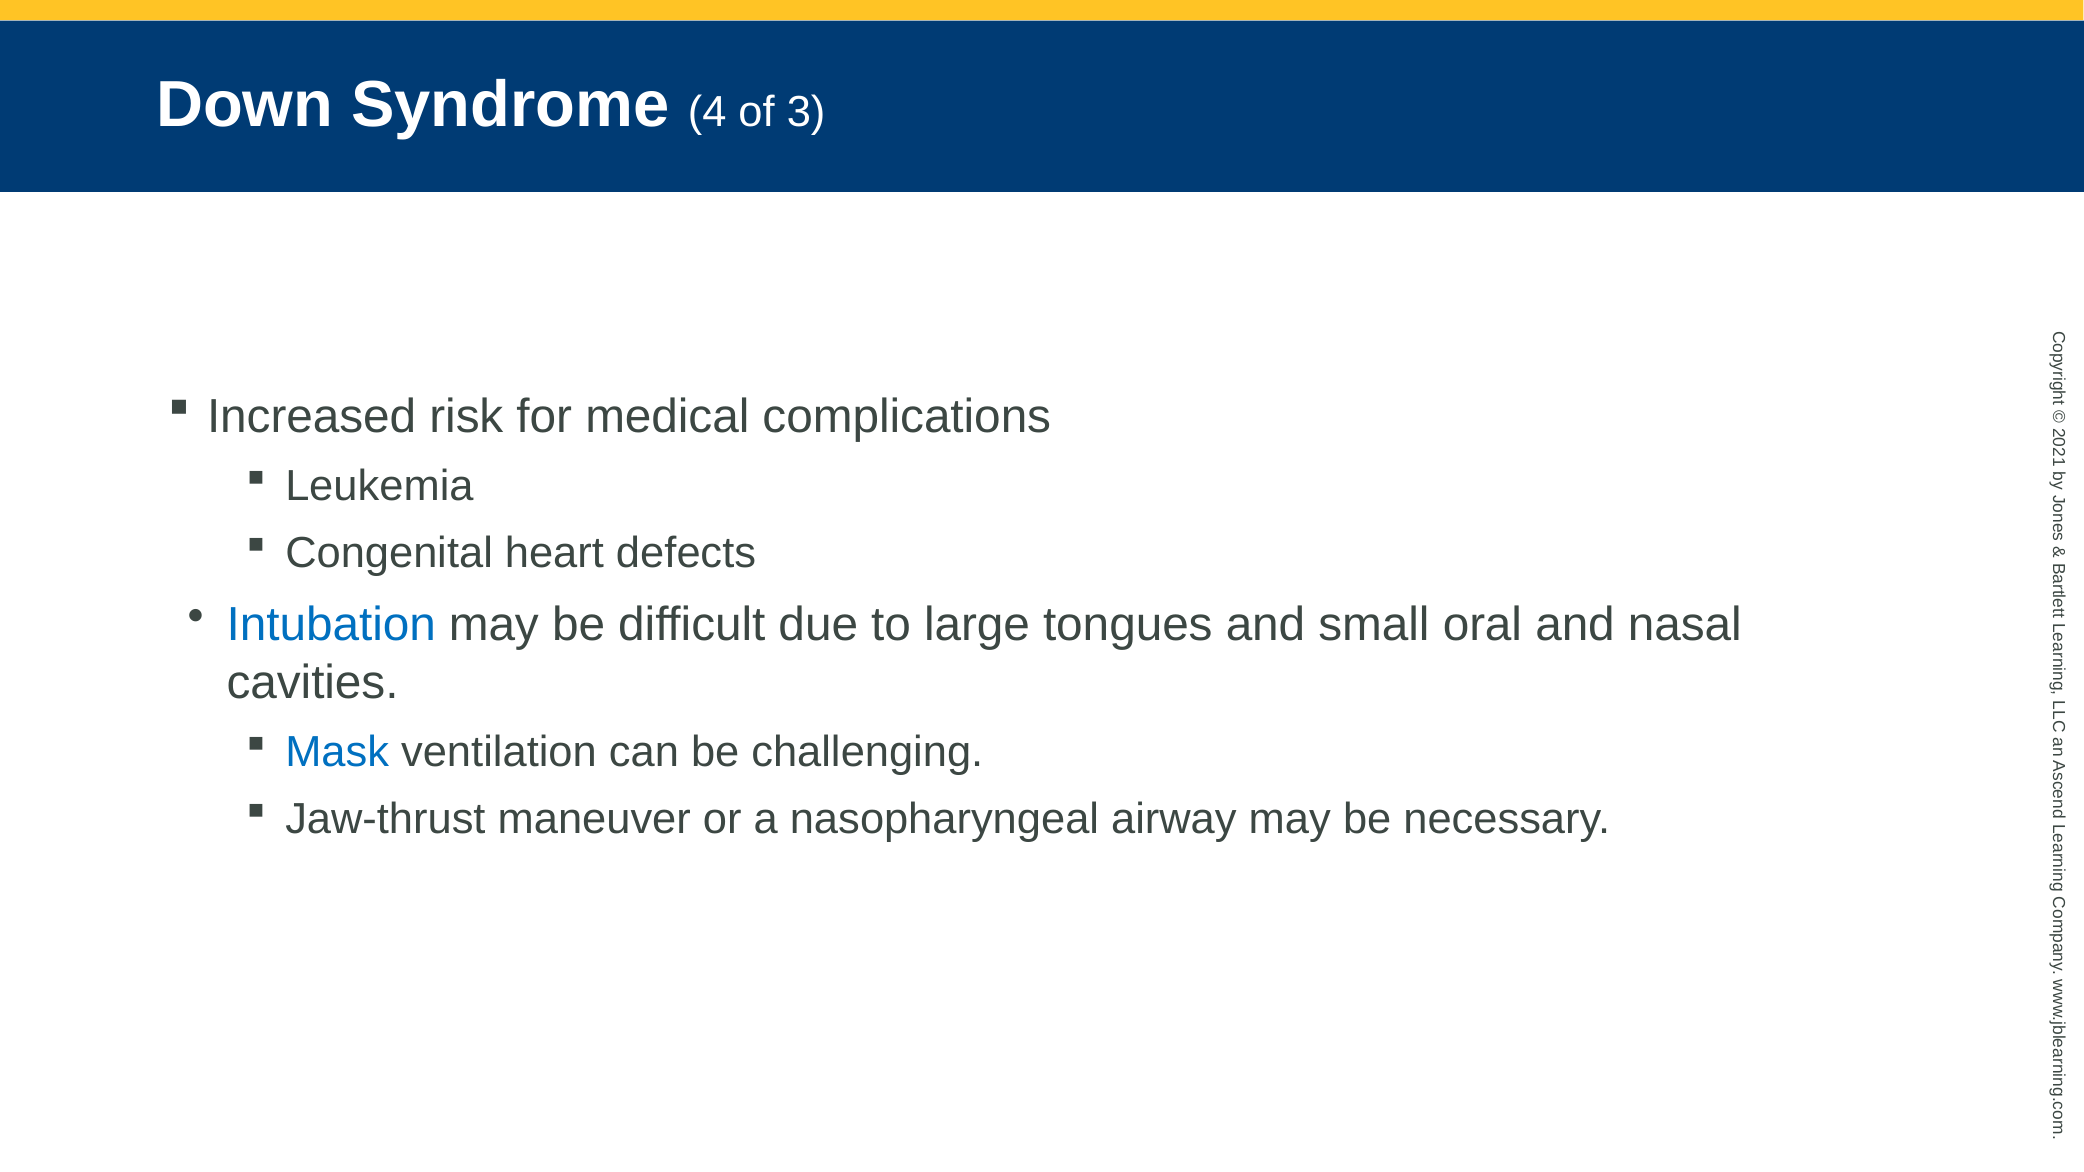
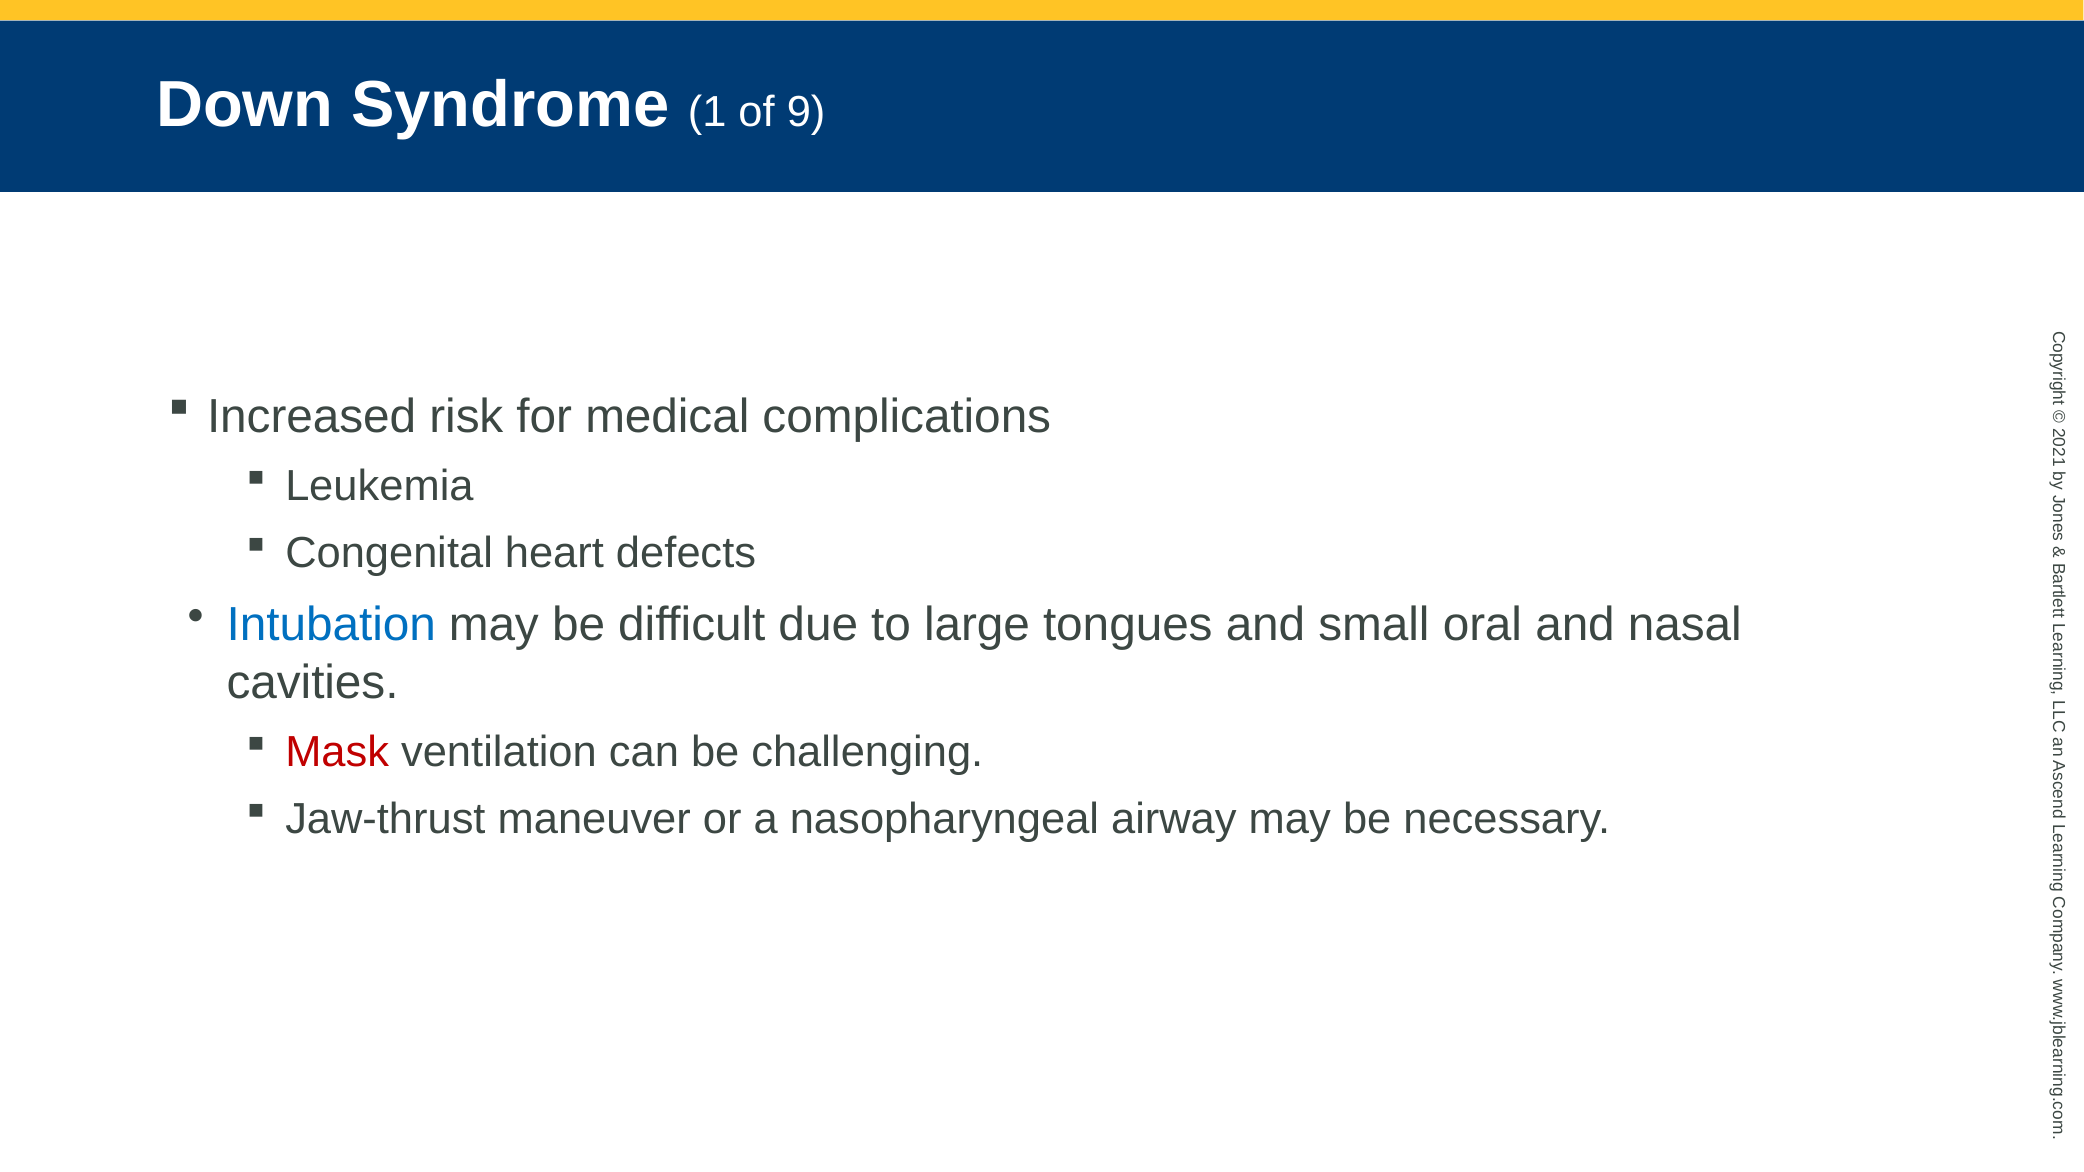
Syndrome 4: 4 -> 1 (707, 112)
3: 3 -> 9 (806, 112)
Mask colour: blue -> red (337, 752)
